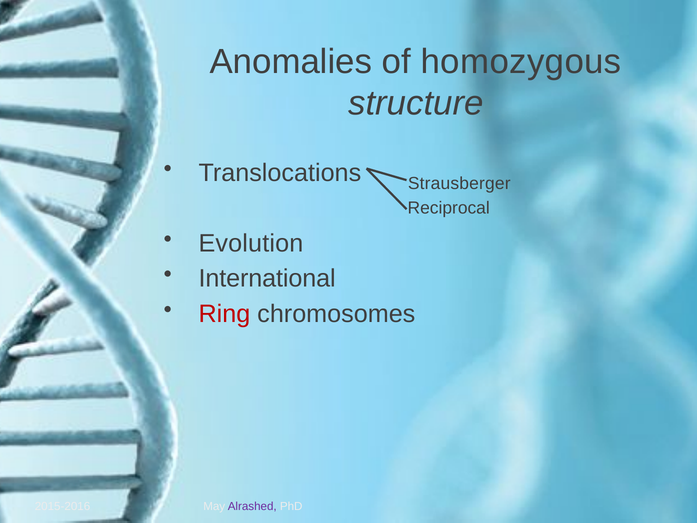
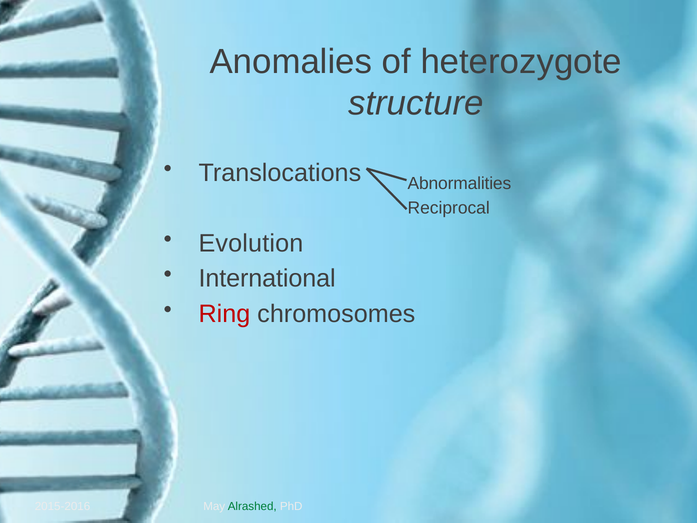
homozygous: homozygous -> heterozygote (521, 62)
Strausberger: Strausberger -> Abnormalities (459, 184)
Alrashed colour: purple -> green (252, 506)
